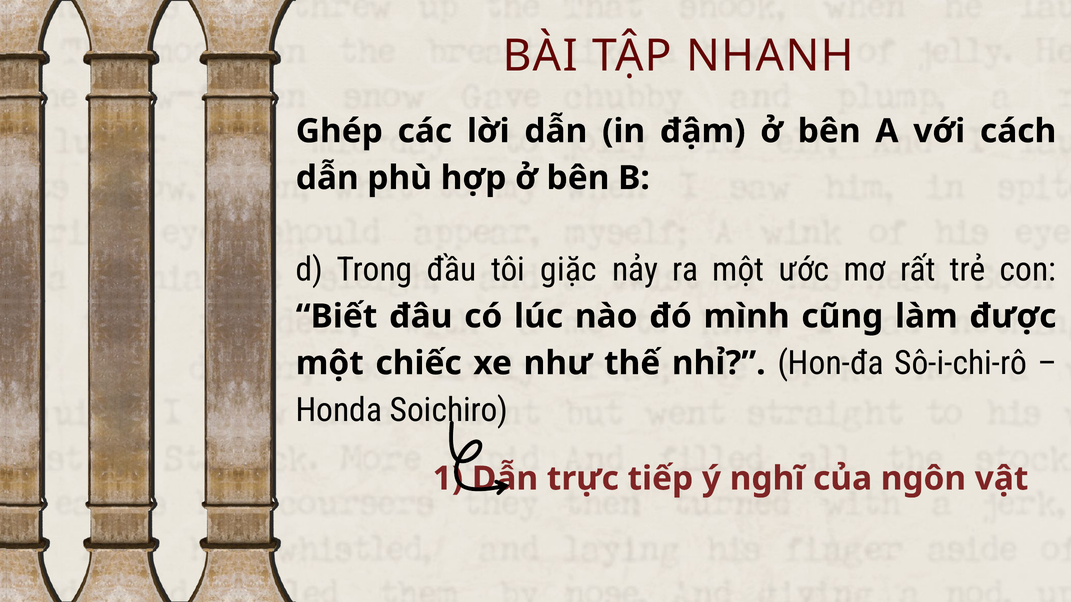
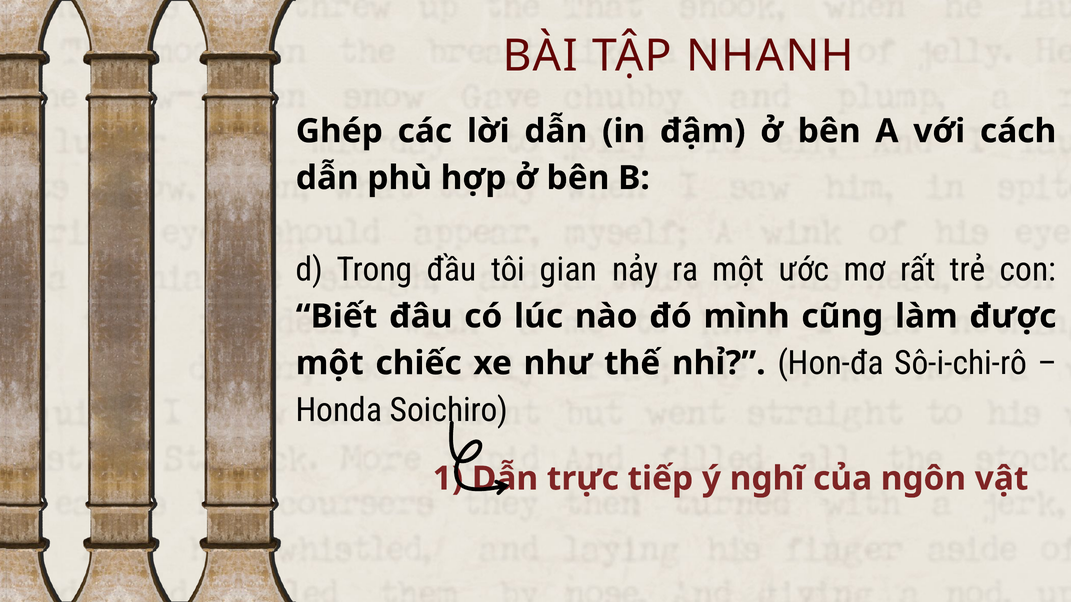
giặc: giặc -> gian (568, 270)
